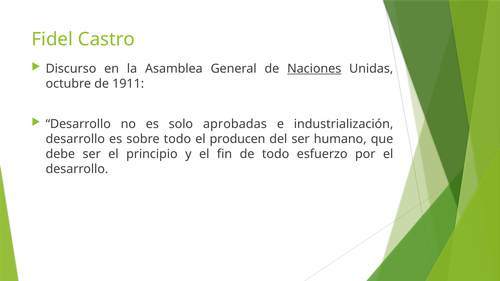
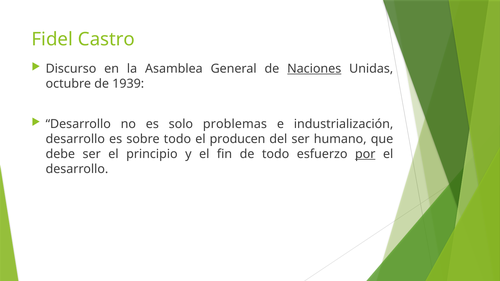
1911: 1911 -> 1939 (128, 84)
aprobadas: aprobadas -> problemas (235, 124)
por underline: none -> present (365, 154)
